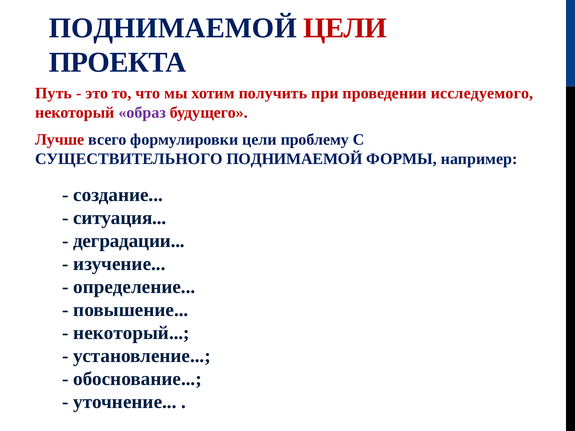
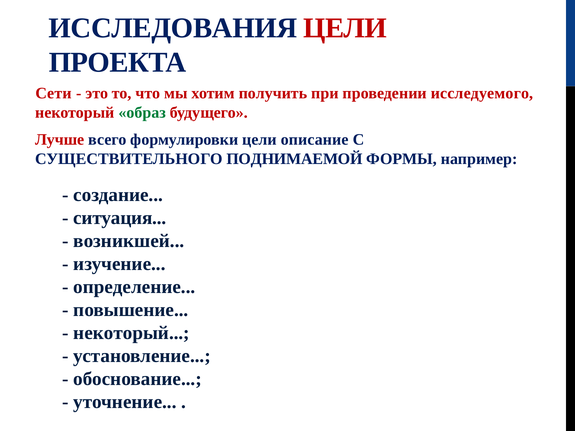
ПОДНИМАЕМОЙ: ПОДНИМАЕМОЙ -> ИССЛЕДОВАНИЯ (173, 28)
Путь: Путь -> Сети (54, 93)
образ colour: purple -> green (142, 113)
проблему: проблему -> описание (315, 140)
деградации: деградации -> возникшей (129, 241)
